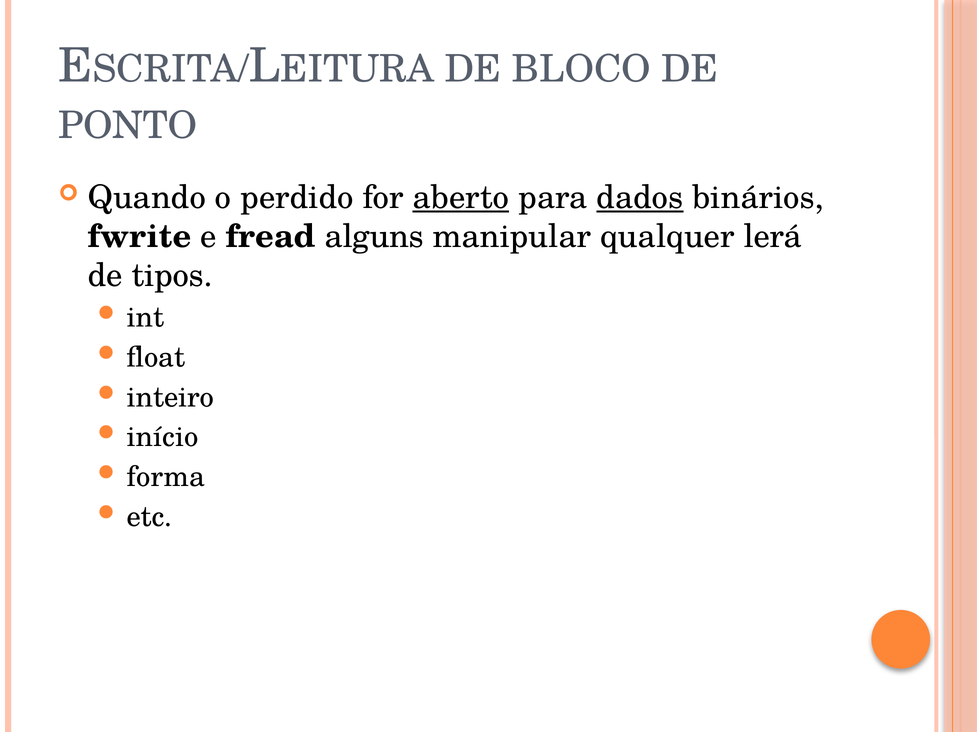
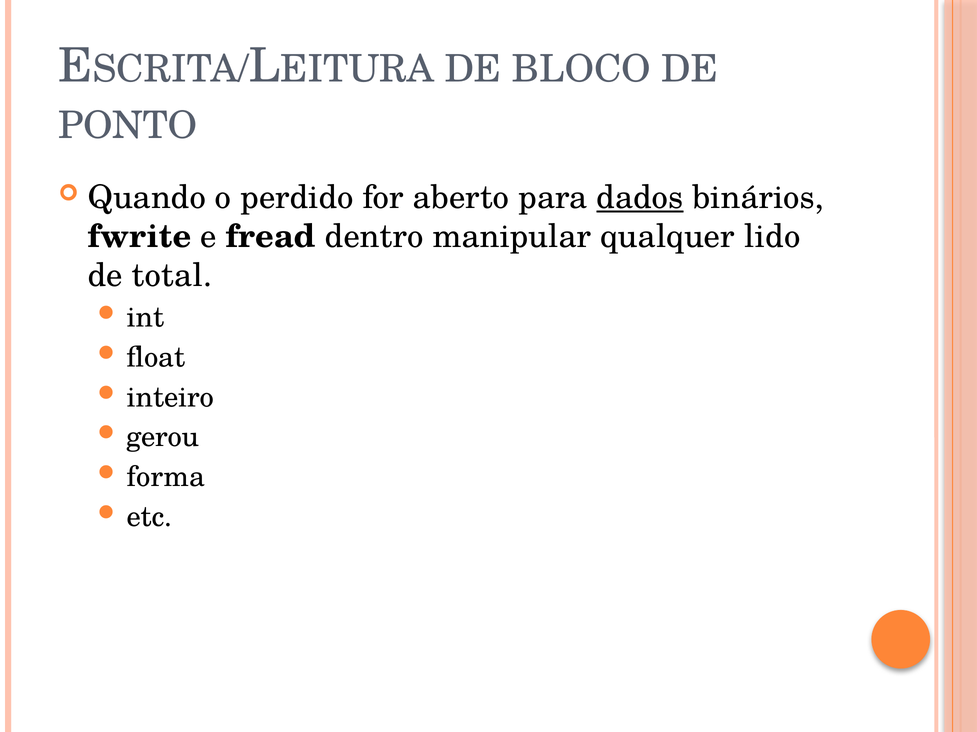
aberto underline: present -> none (461, 198)
alguns: alguns -> dentro (374, 237)
lerá: lerá -> lido (772, 237)
tipos: tipos -> total (172, 276)
início: início -> gerou (163, 437)
